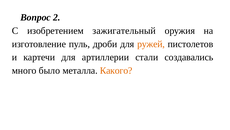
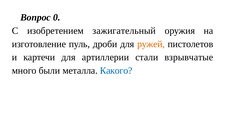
2: 2 -> 0 (57, 17)
создавались: создавались -> взрывчатые (189, 57)
было: было -> были (49, 70)
Какого colour: orange -> blue (116, 70)
